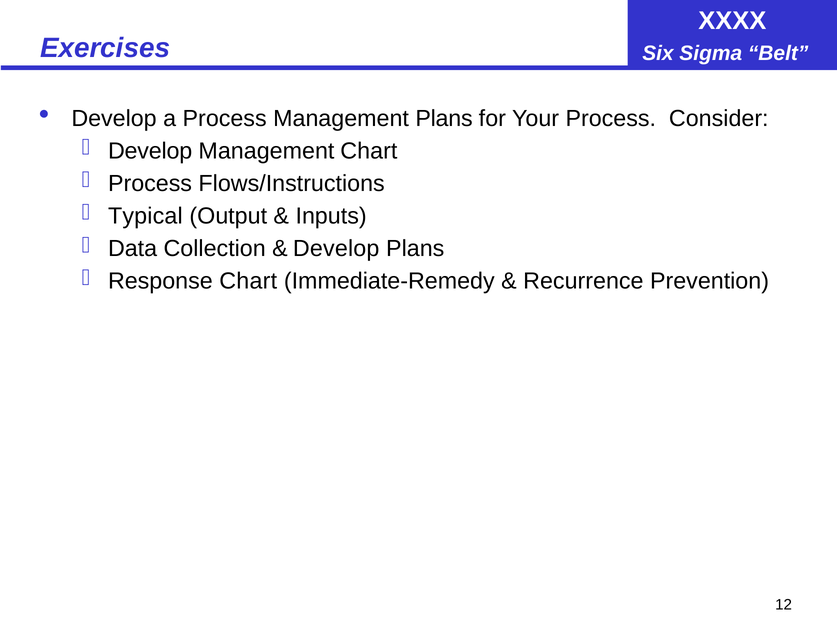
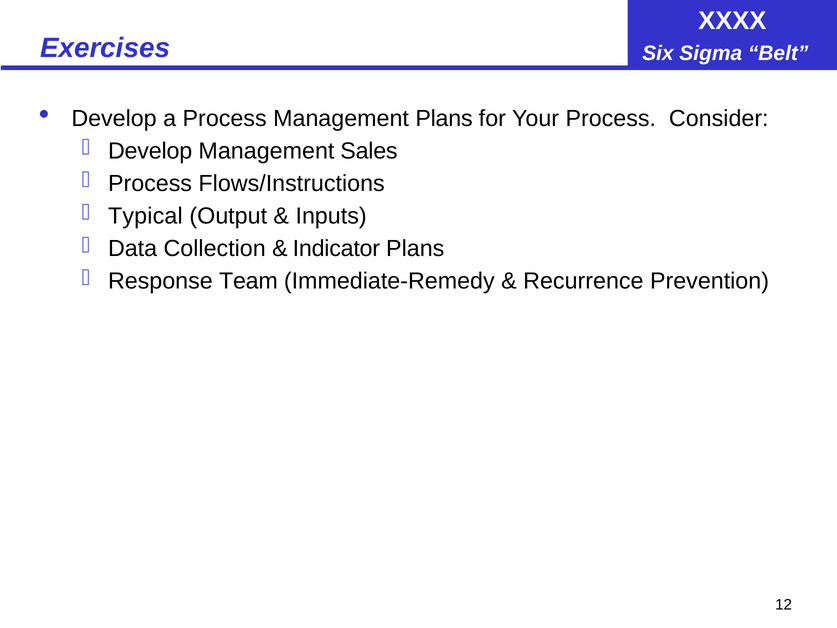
Management Chart: Chart -> Sales (369, 151)
Develop: Develop -> Indicator (336, 249)
Response Chart: Chart -> Team (248, 281)
